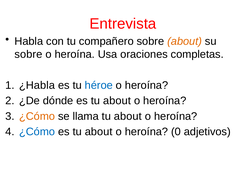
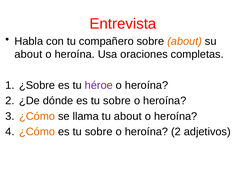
sobre: sobre -> about (28, 54)
¿Habla: ¿Habla -> ¿Sobre (37, 85)
héroe colour: blue -> purple (99, 85)
dónde es tu about: about -> sobre (117, 101)
¿Cómo colour: blue -> orange (37, 132)
about: about -> sobre (99, 132)
0: 0 -> 2 (176, 132)
